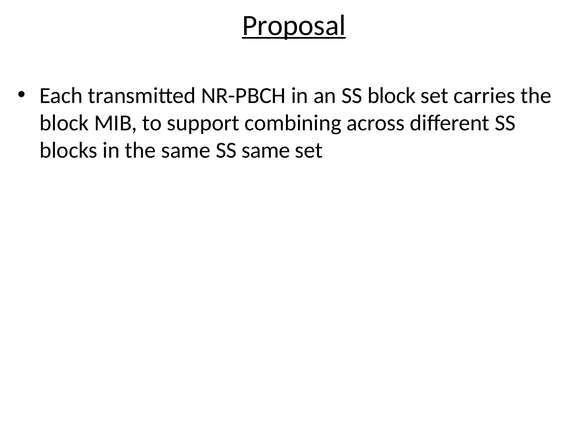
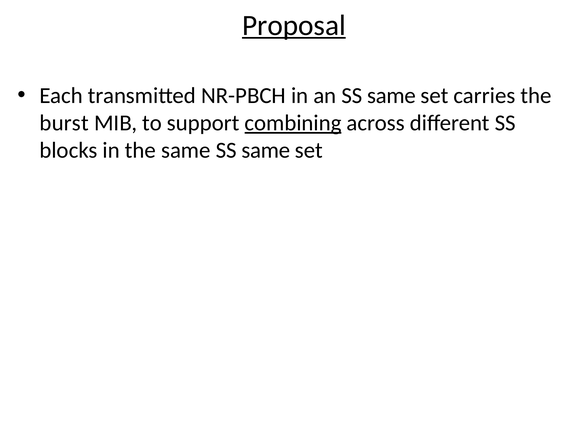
an SS block: block -> same (392, 96)
block: block -> burst (64, 123)
combining underline: none -> present (293, 123)
